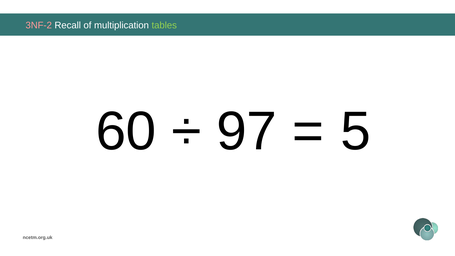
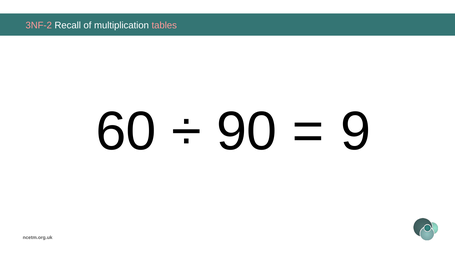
tables colour: light green -> pink (164, 25)
97: 97 -> 90 (247, 131)
5: 5 -> 9 (356, 131)
